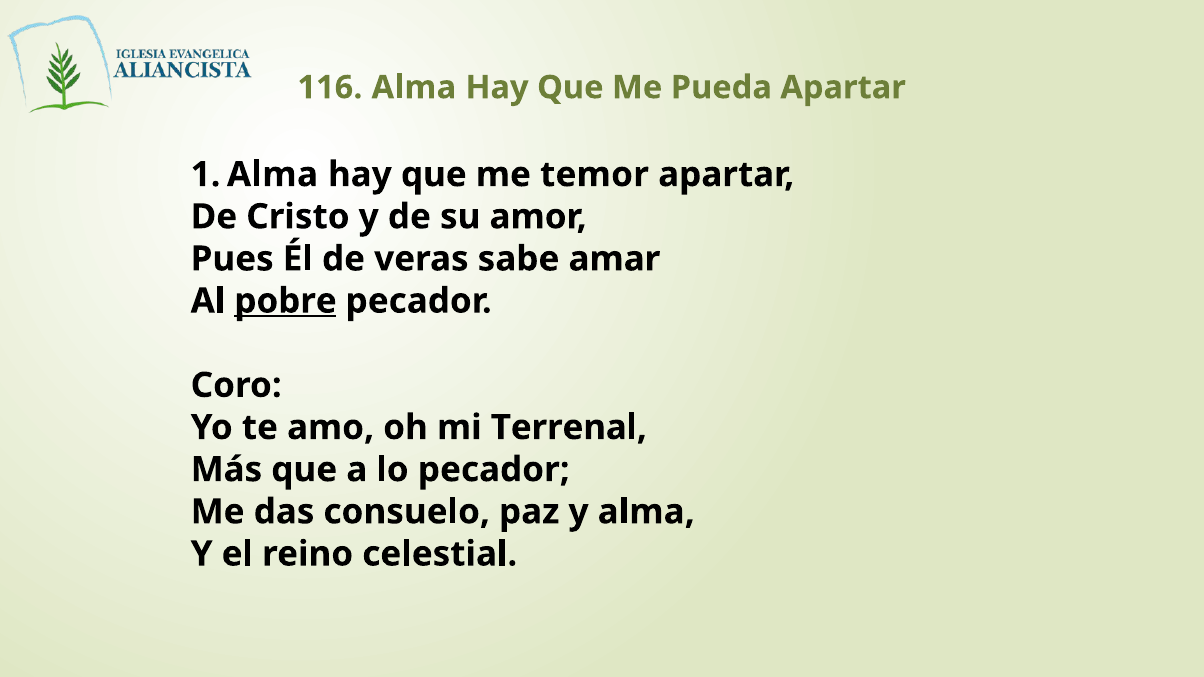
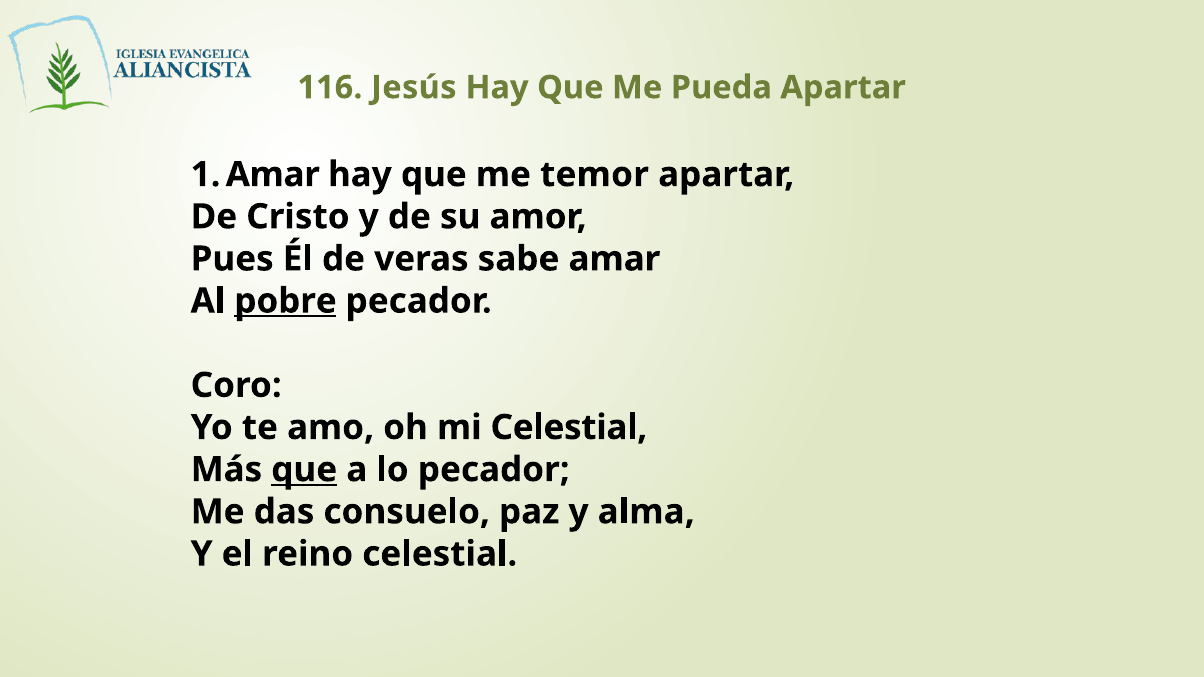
116 Alma: Alma -> Jesús (414, 88)
1 Alma: Alma -> Amar (273, 175)
mi Terrenal: Terrenal -> Celestial (569, 428)
que underline: none -> present (304, 470)
